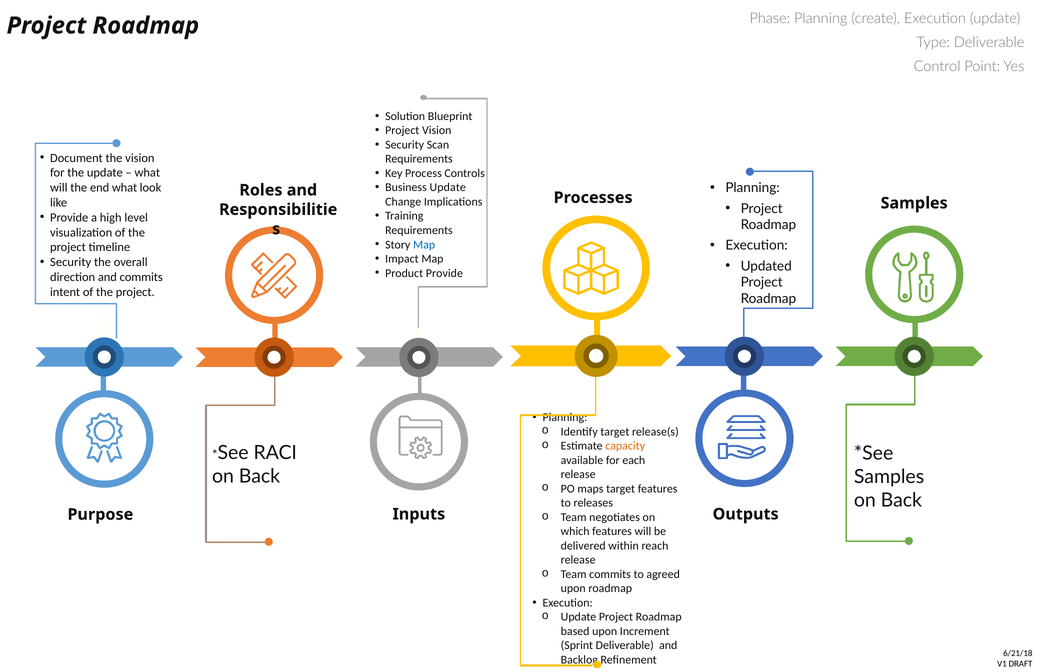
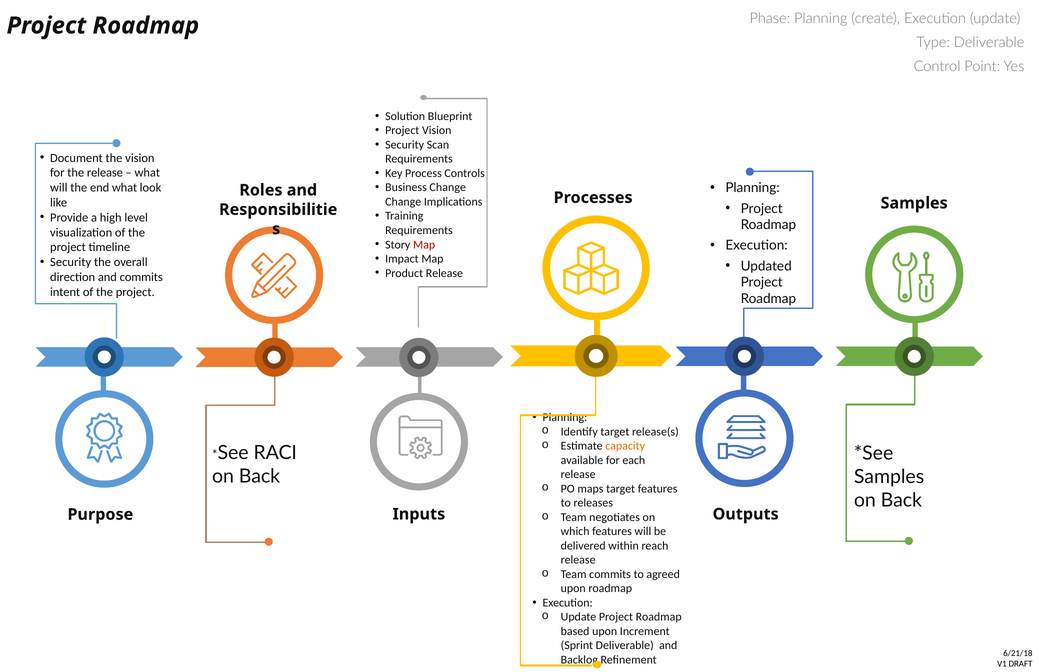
the update: update -> release (105, 173)
Business Update: Update -> Change (448, 188)
Map colour: blue -> red (424, 245)
Product Provide: Provide -> Release (444, 273)
